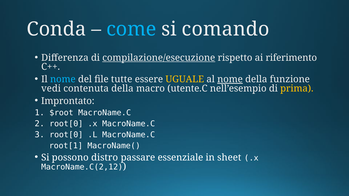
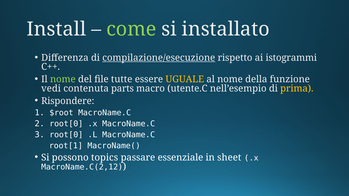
Conda: Conda -> Install (56, 29)
come colour: light blue -> light green (131, 29)
comando: comando -> installato (226, 29)
riferimento: riferimento -> istogrammi (291, 58)
nome colour: light blue -> light green (63, 79)
nome underline: present -> none (230, 79)
contenuta della: della -> parts (122, 89)
Improntato: Improntato -> Rispondere (68, 101)
distro: distro -> topics (105, 158)
